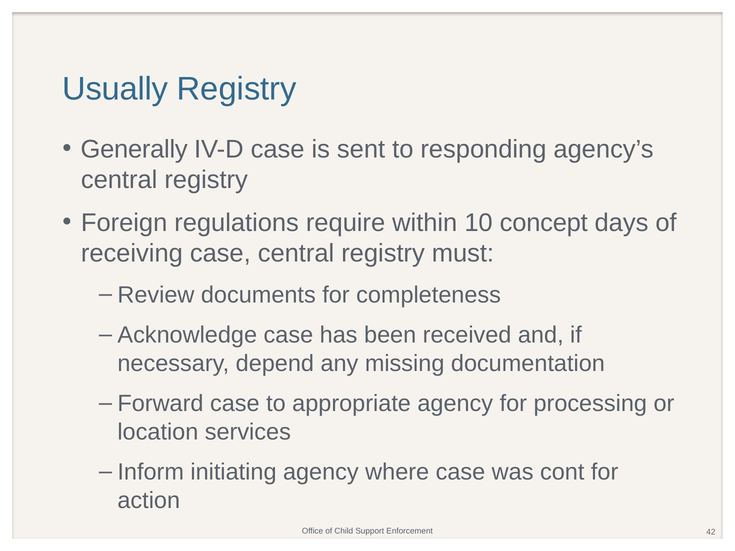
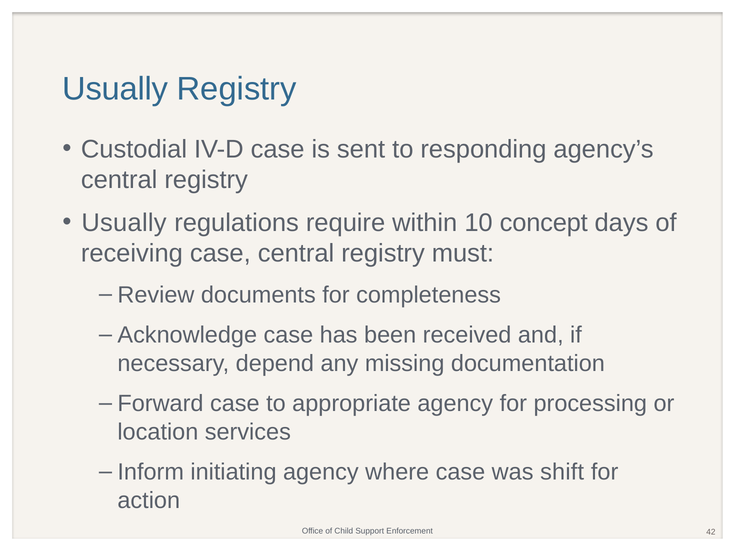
Generally: Generally -> Custodial (134, 149)
Foreign: Foreign -> Usually (124, 223)
cont: cont -> shift (562, 472)
